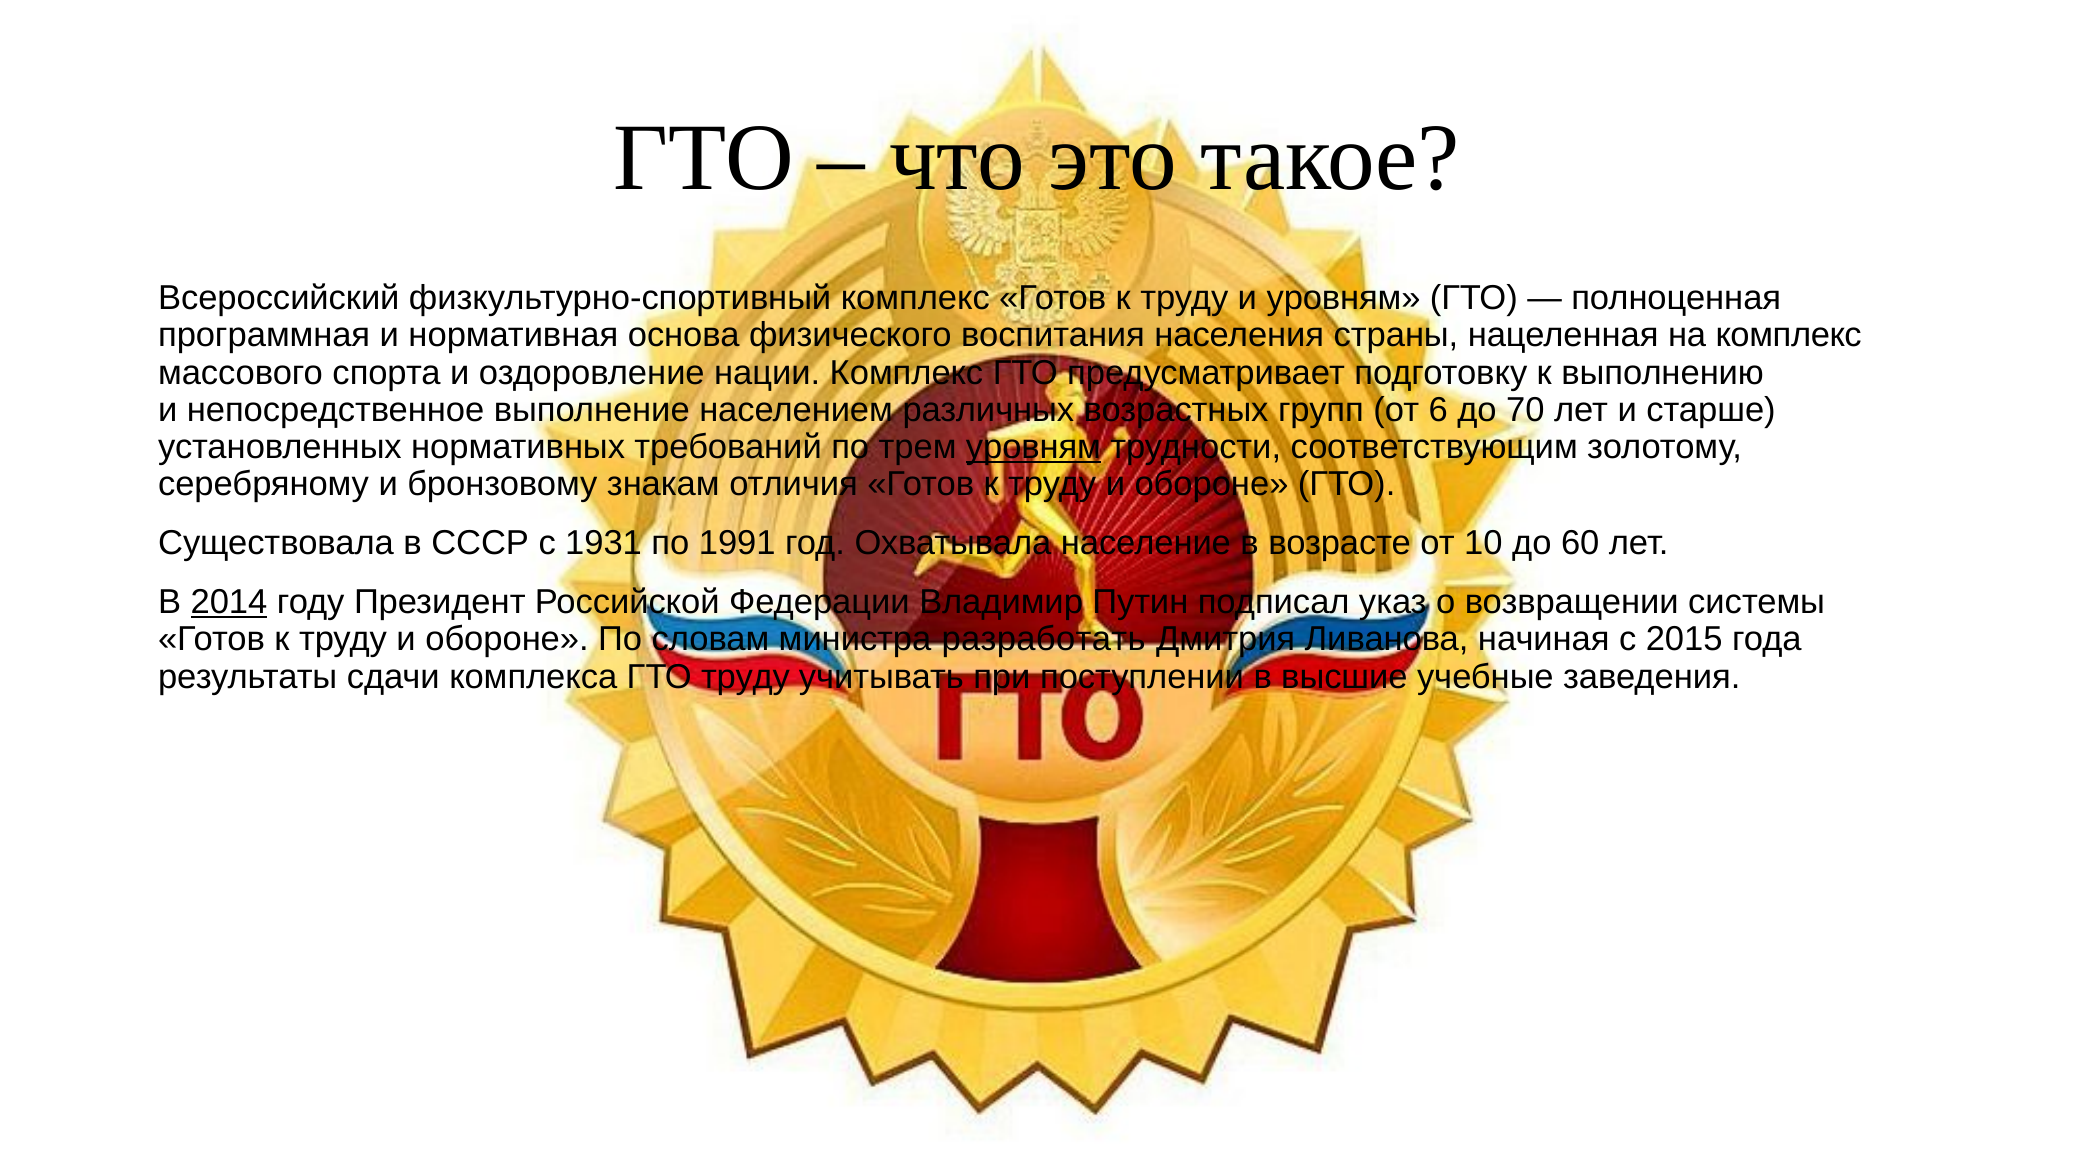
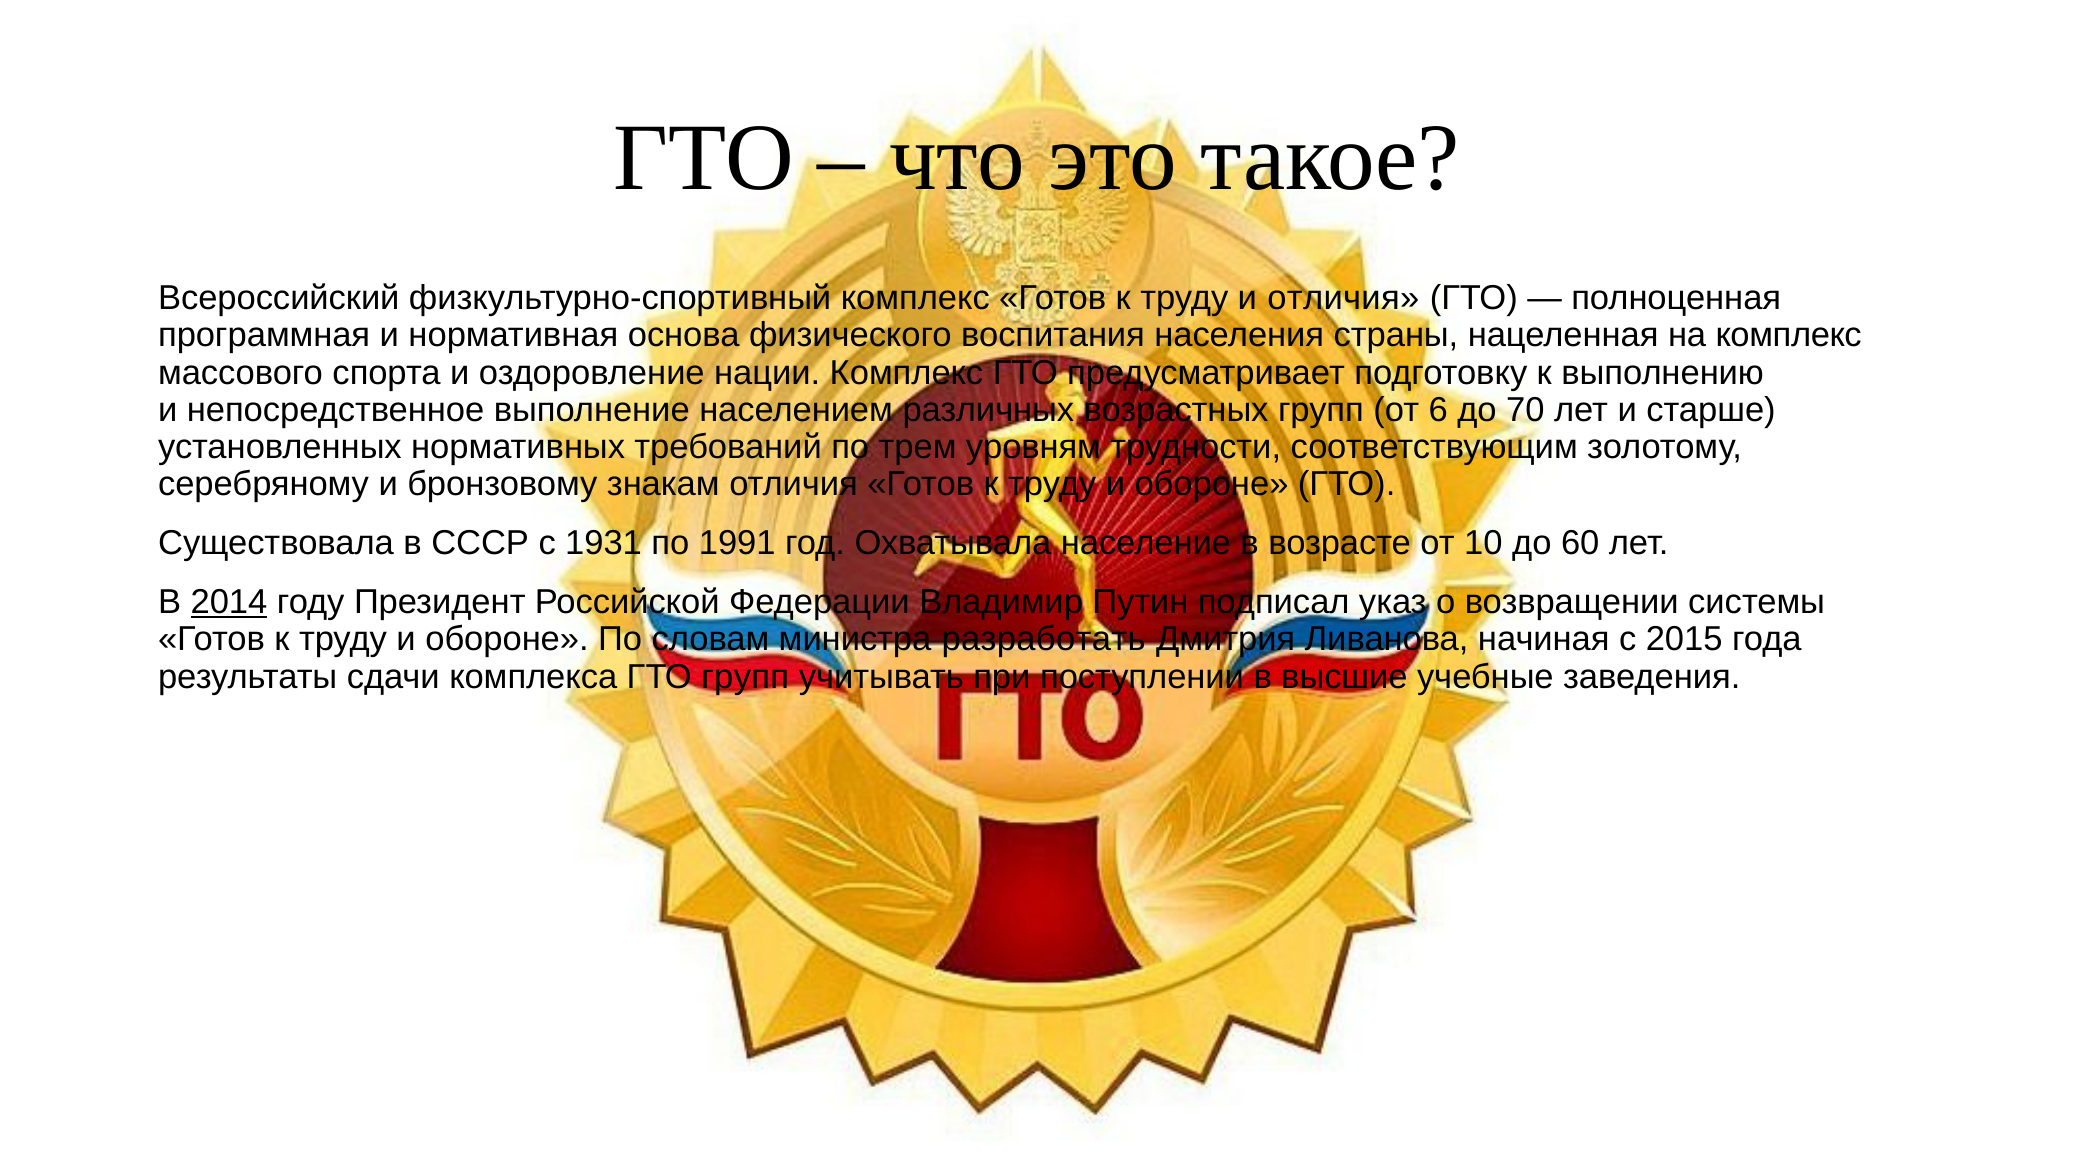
и уровням: уровням -> отличия (1343, 298)
уровням underline: present -> none (1033, 447)
ГТО труду: труду -> групп (745, 677)
